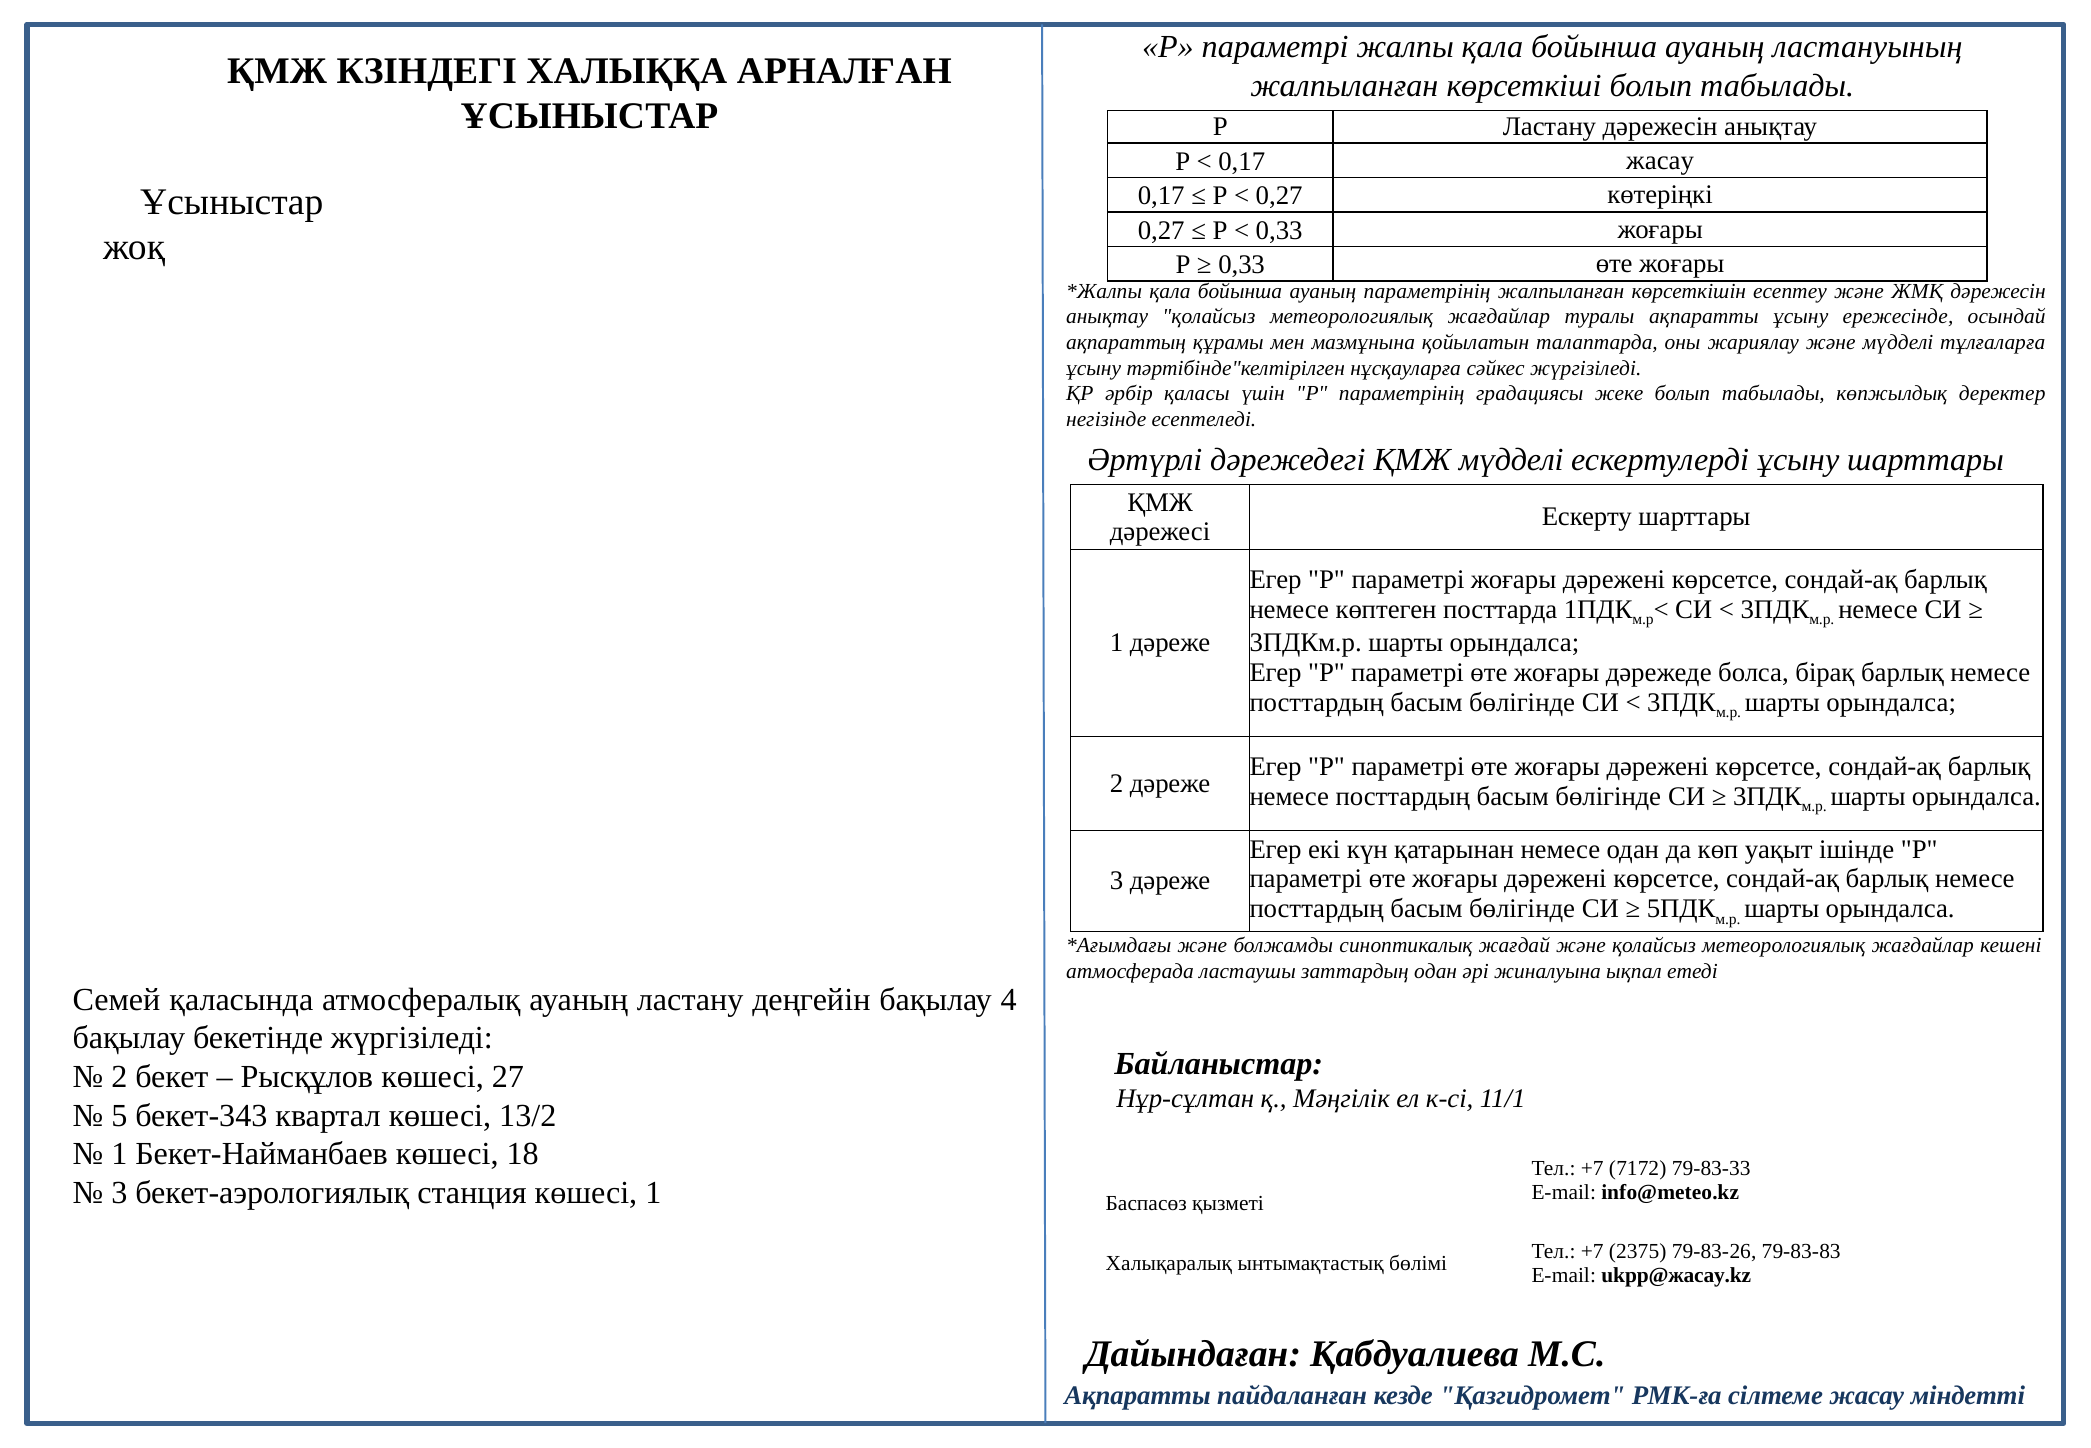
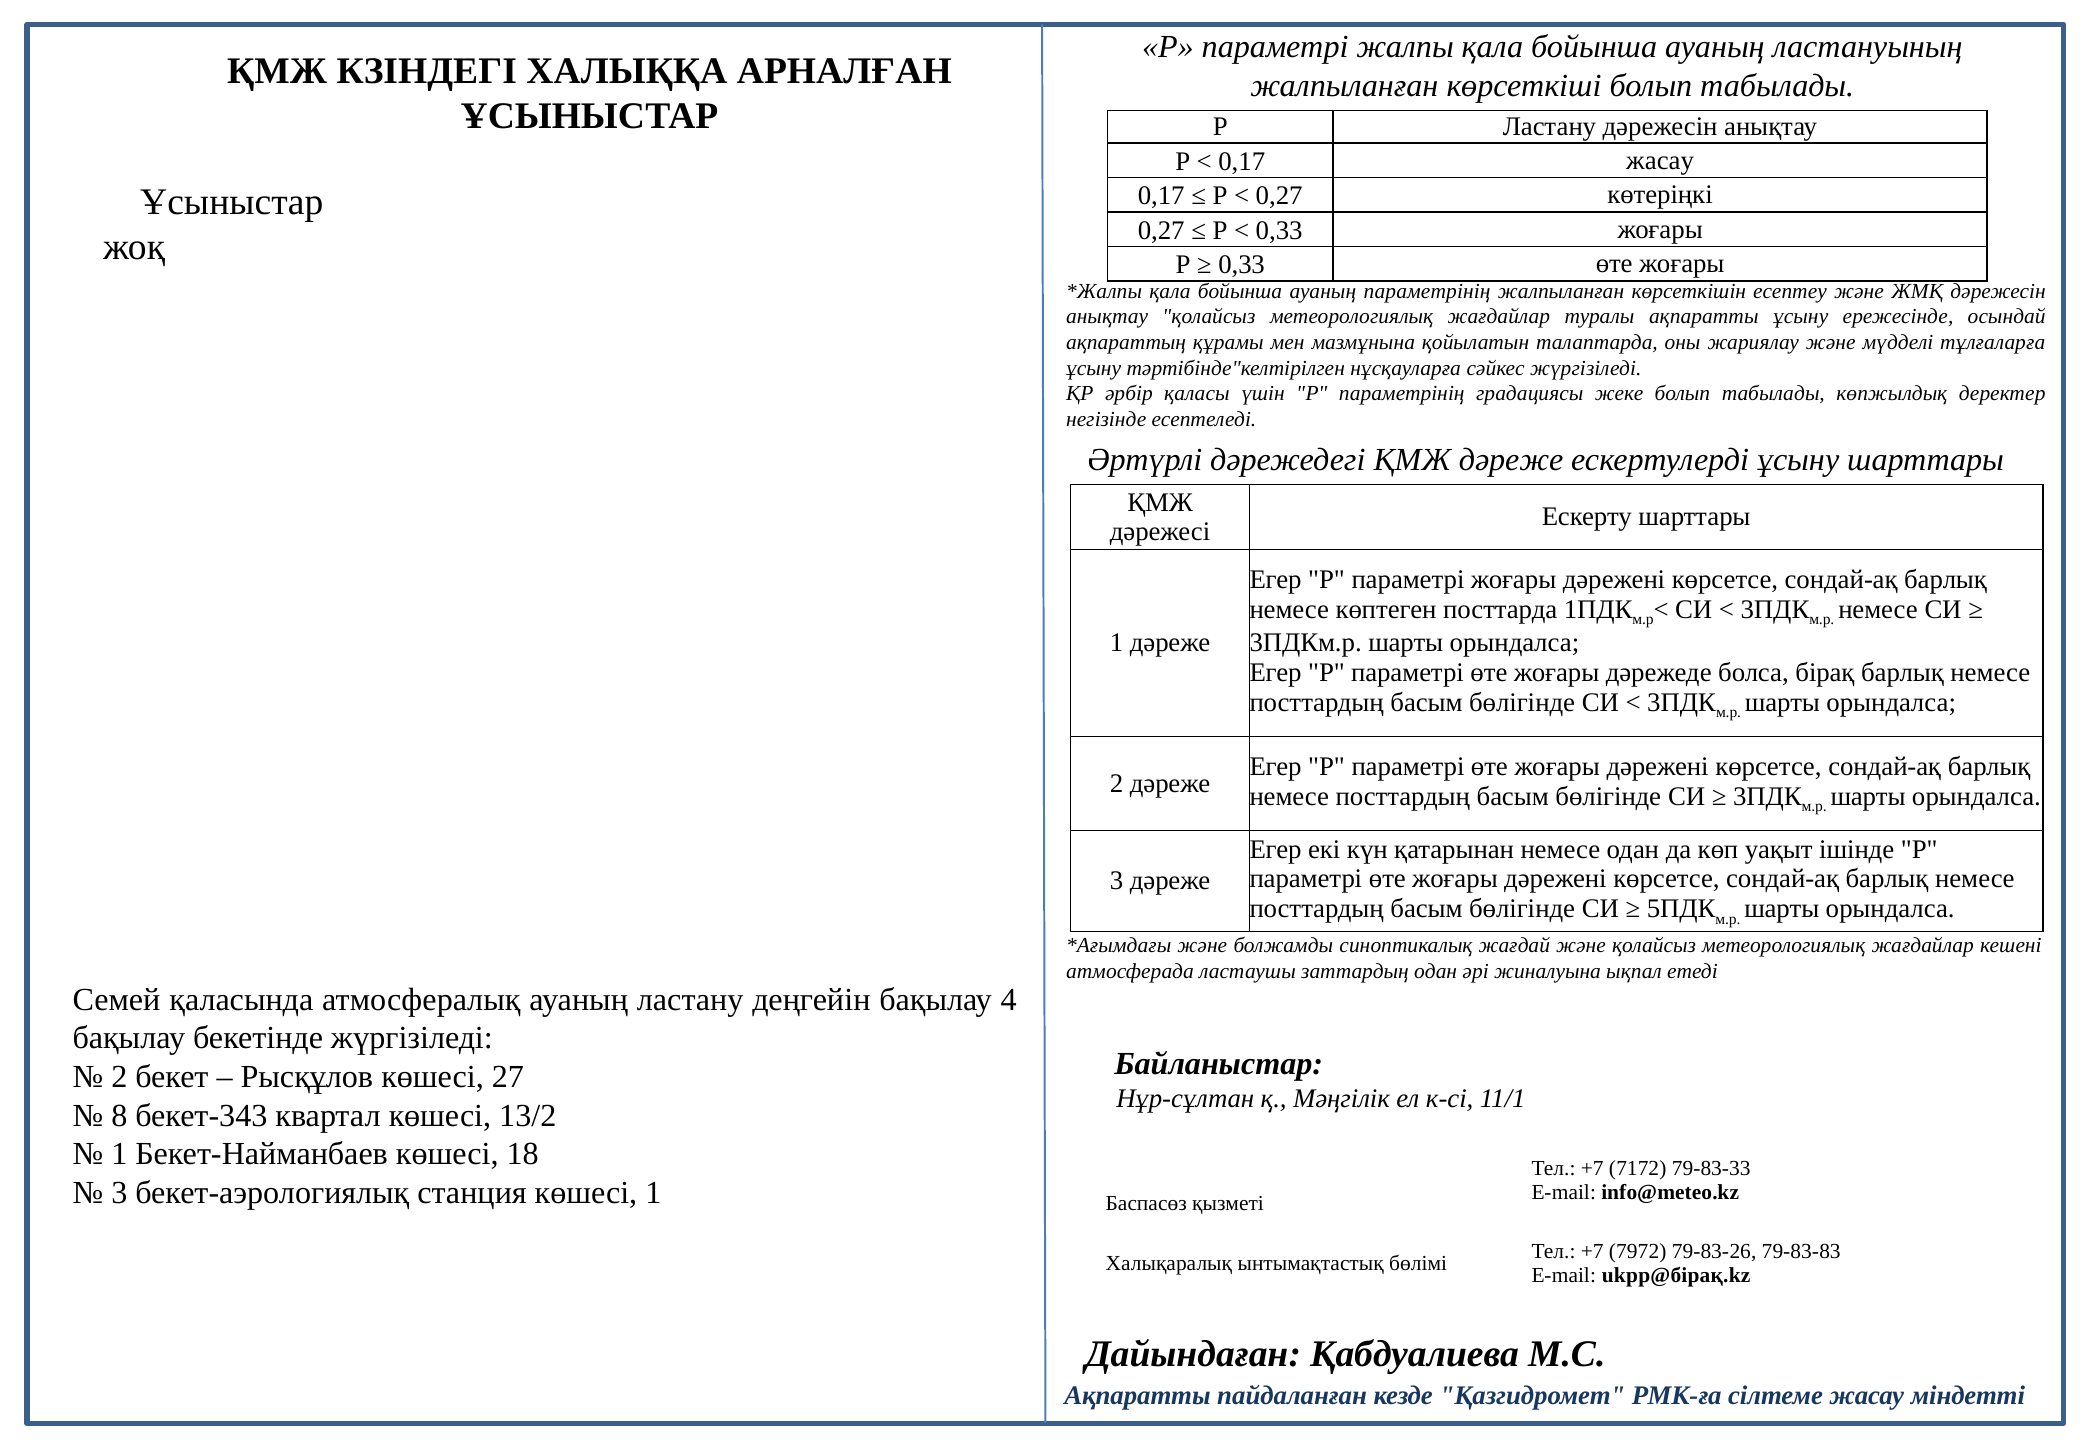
ҚМЖ мүдделі: мүдделі -> дәреже (1511, 460)
5: 5 -> 8 (119, 1115)
2375: 2375 -> 7972 (1638, 1251)
ukpp@жасау.kz: ukpp@жасау.kz -> ukpp@бірақ.kz (1676, 1275)
